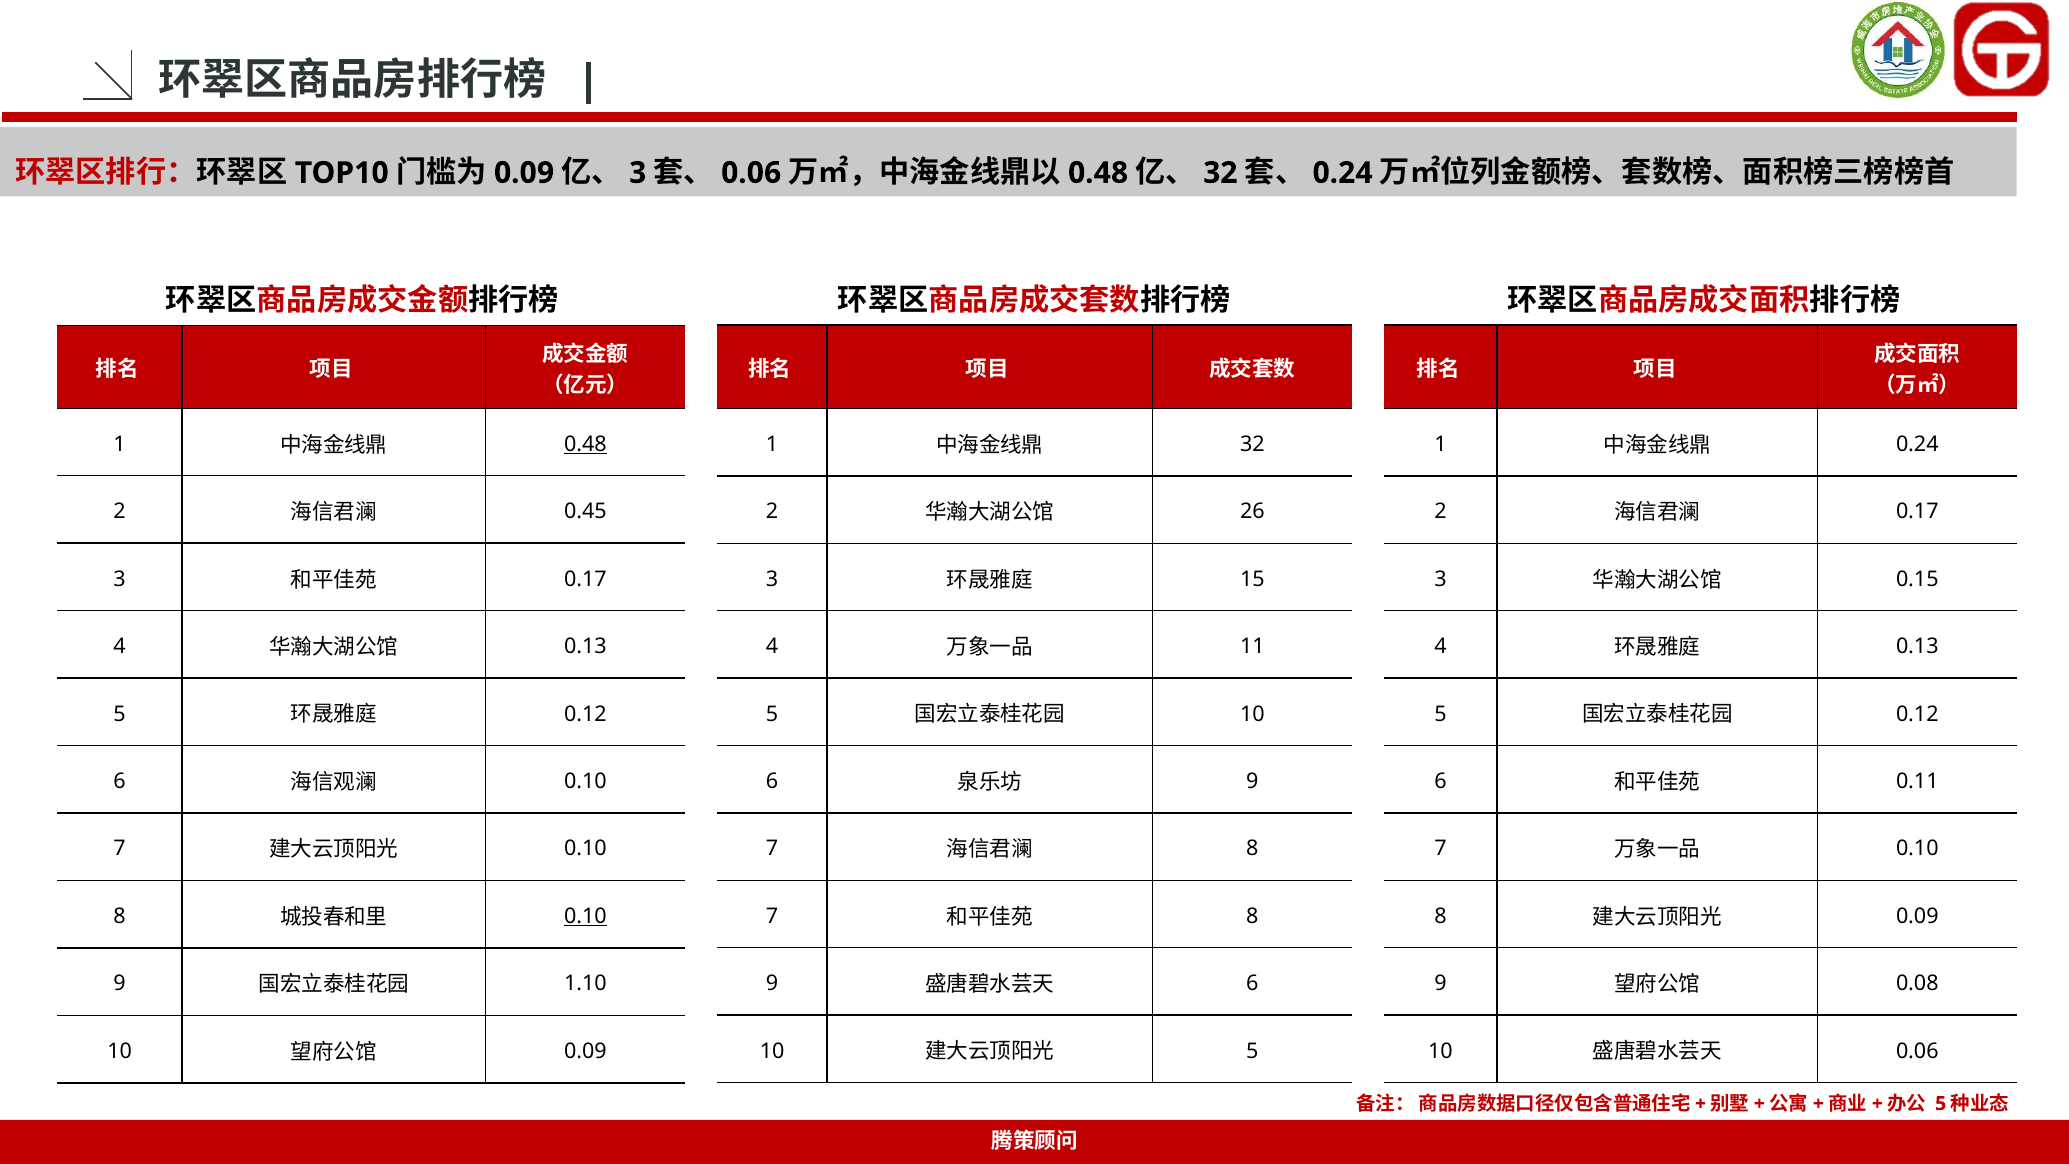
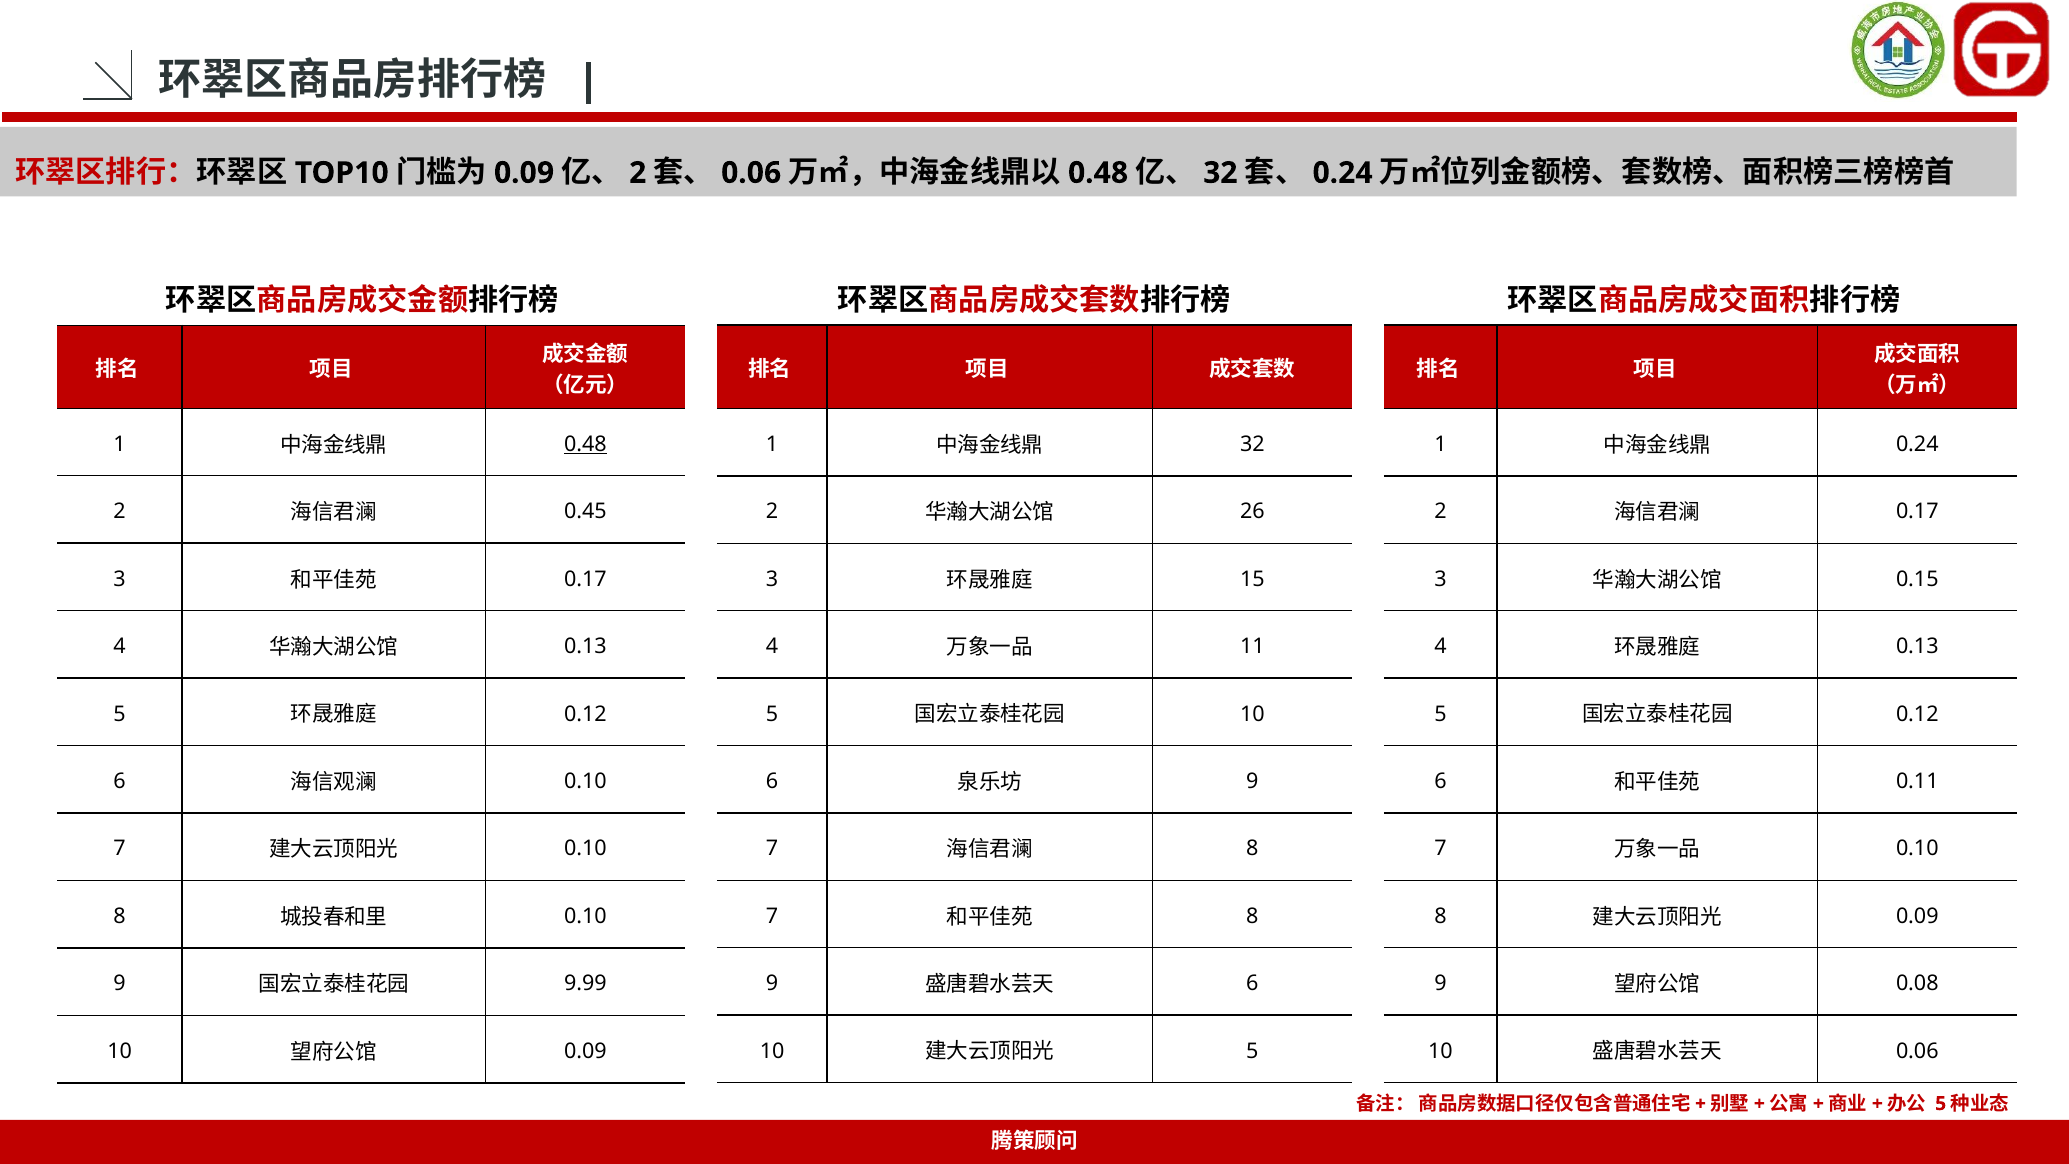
3: 3 -> 2 (638, 173)
0.10 underline: present -> none (585, 916)
1.10: 1.10 -> 9.99 (585, 983)
